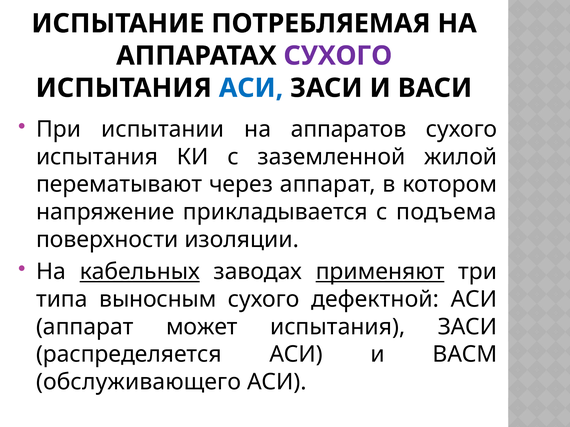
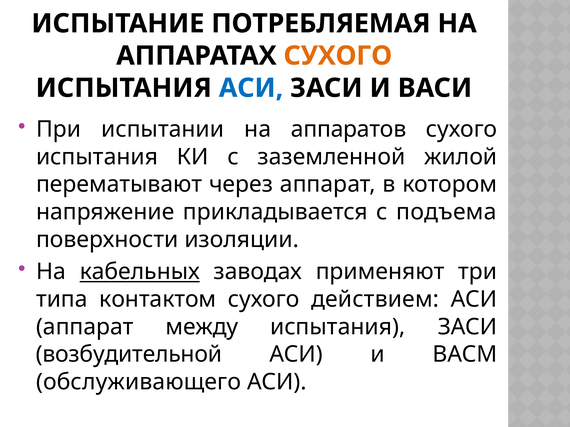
СУХОГО colour: purple -> orange (338, 56)
применяют underline: present -> none (380, 272)
выносным: выносным -> контактом (158, 300)
дефектной: дефектной -> действием (375, 300)
может: может -> между (202, 327)
распределяется: распределяется -> возбудительной (129, 355)
